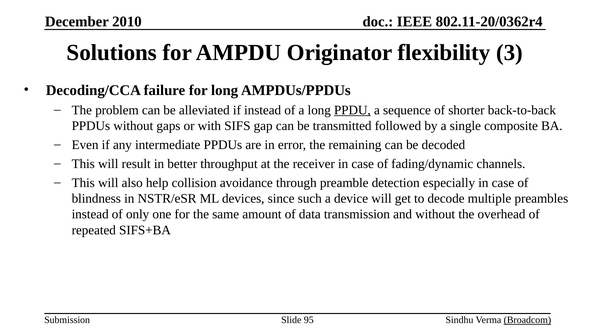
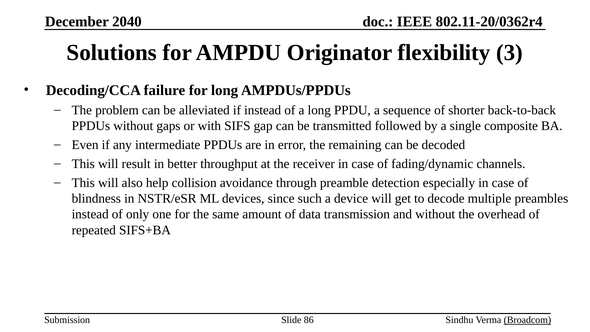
2010: 2010 -> 2040 (127, 22)
PPDU underline: present -> none (352, 110)
95: 95 -> 86 (309, 320)
